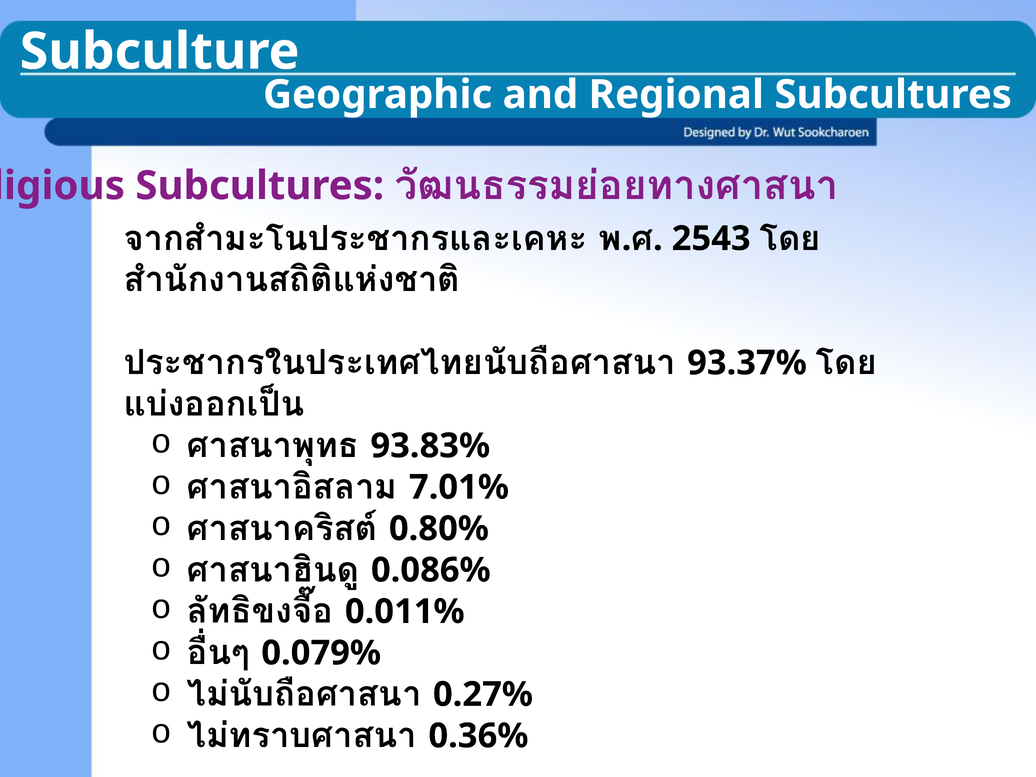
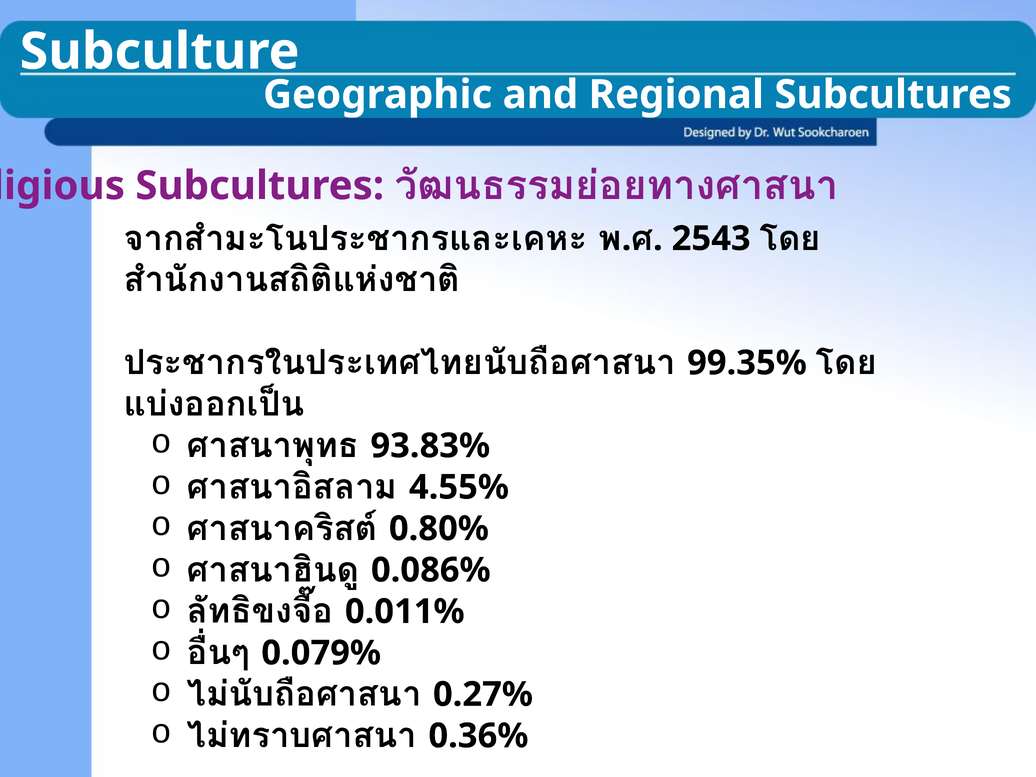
93.37%: 93.37% -> 99.35% (747, 363)
7.01%: 7.01% -> 4.55% (459, 487)
